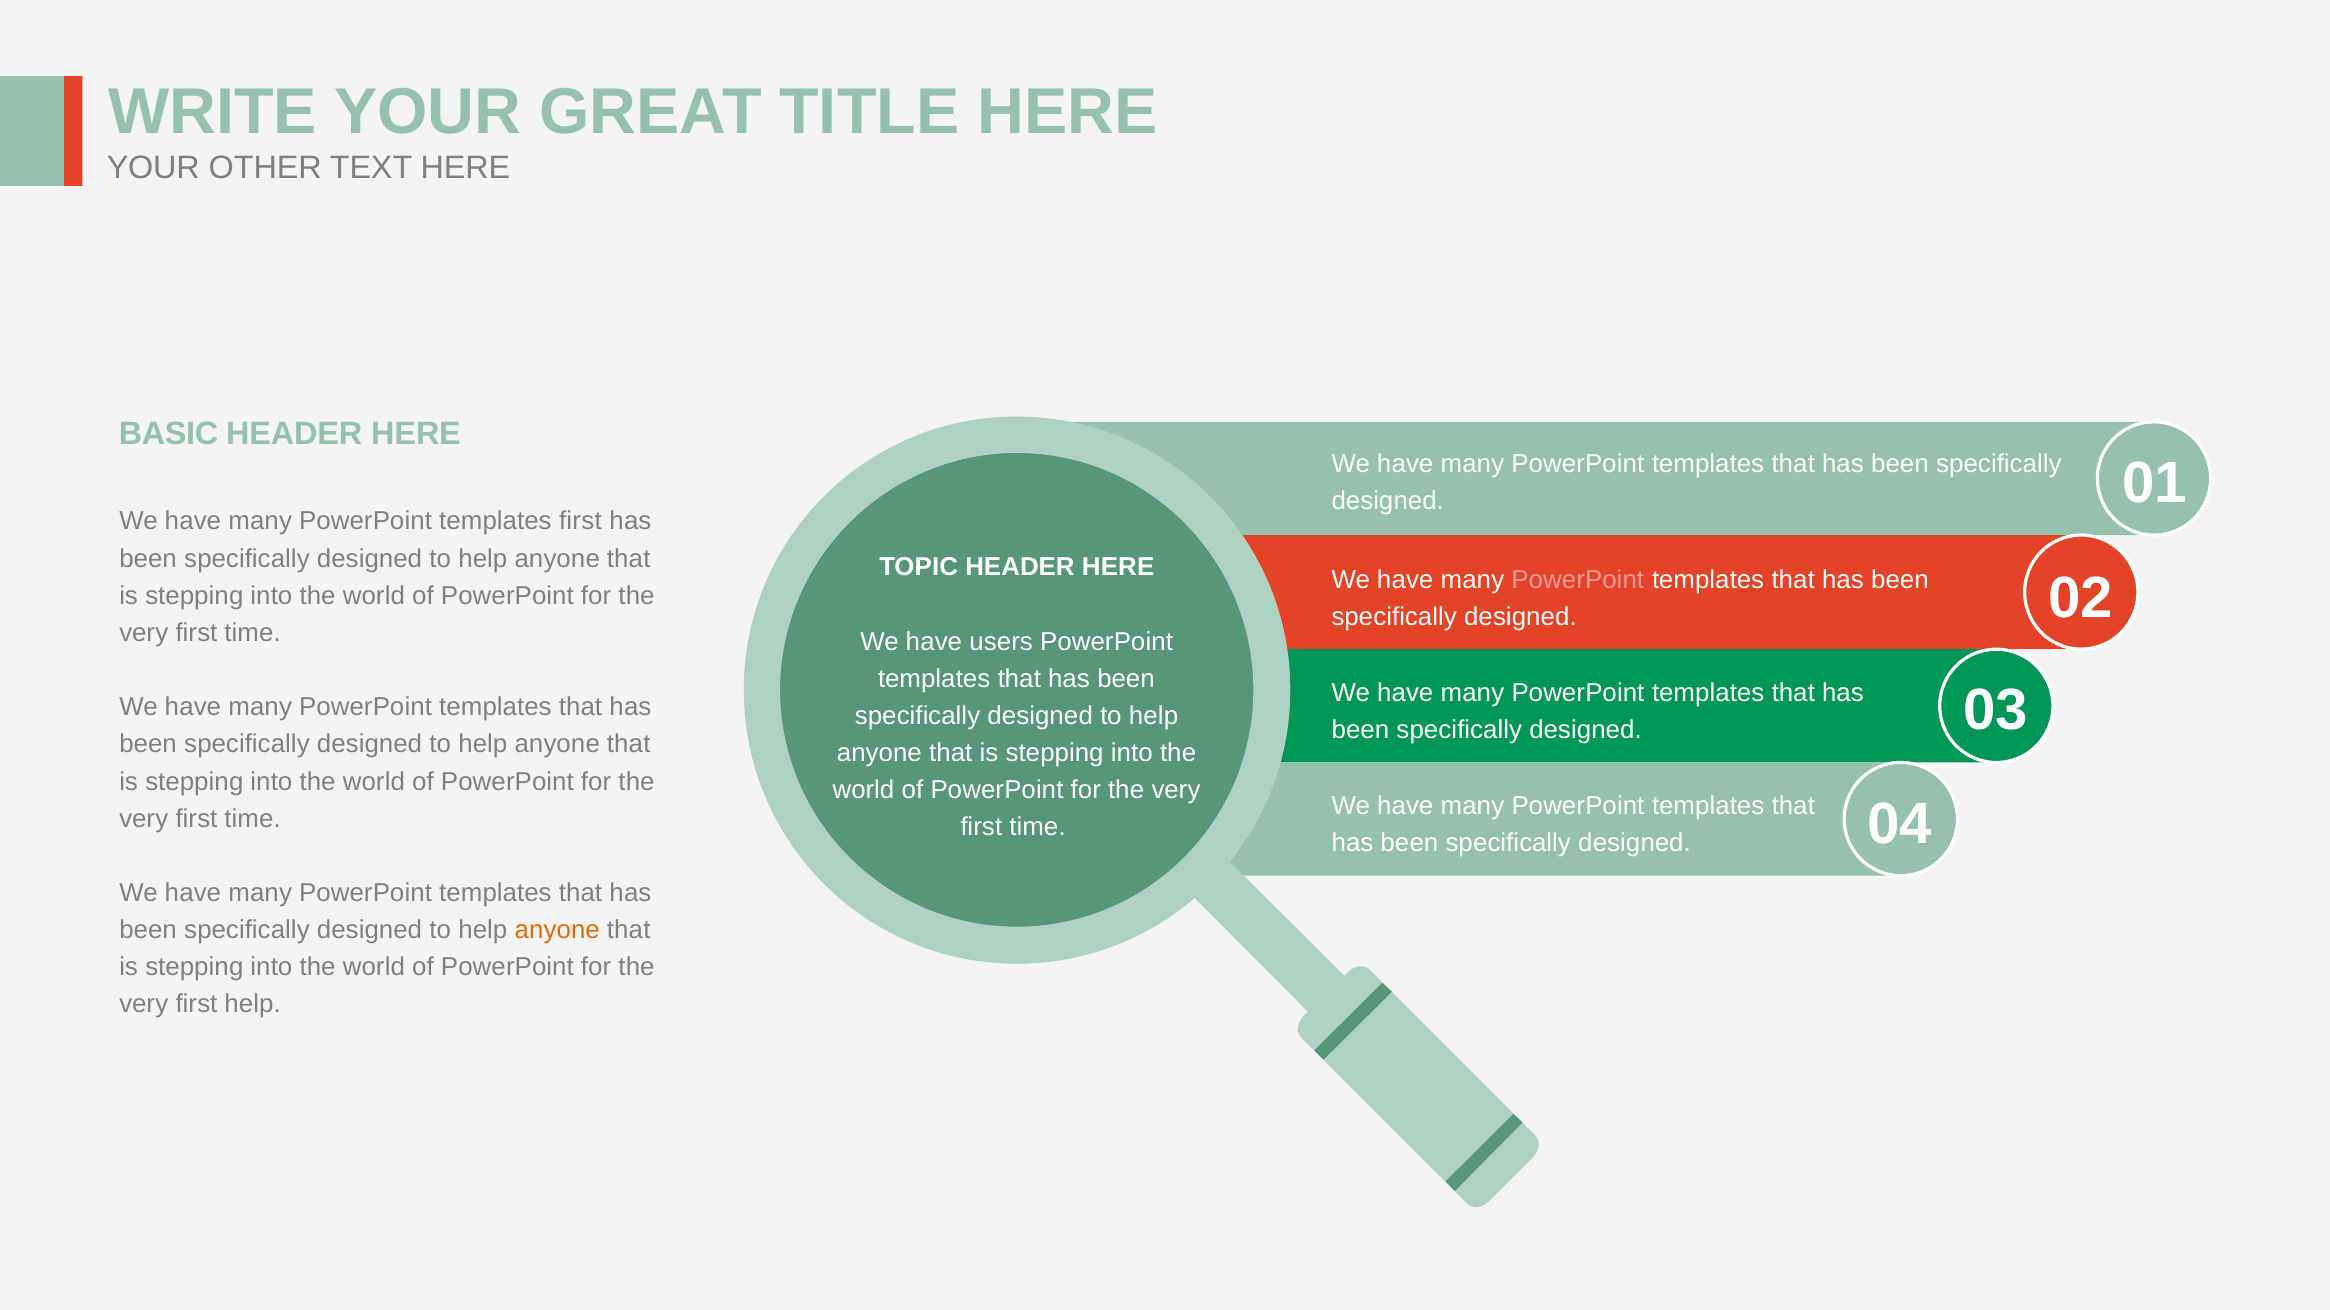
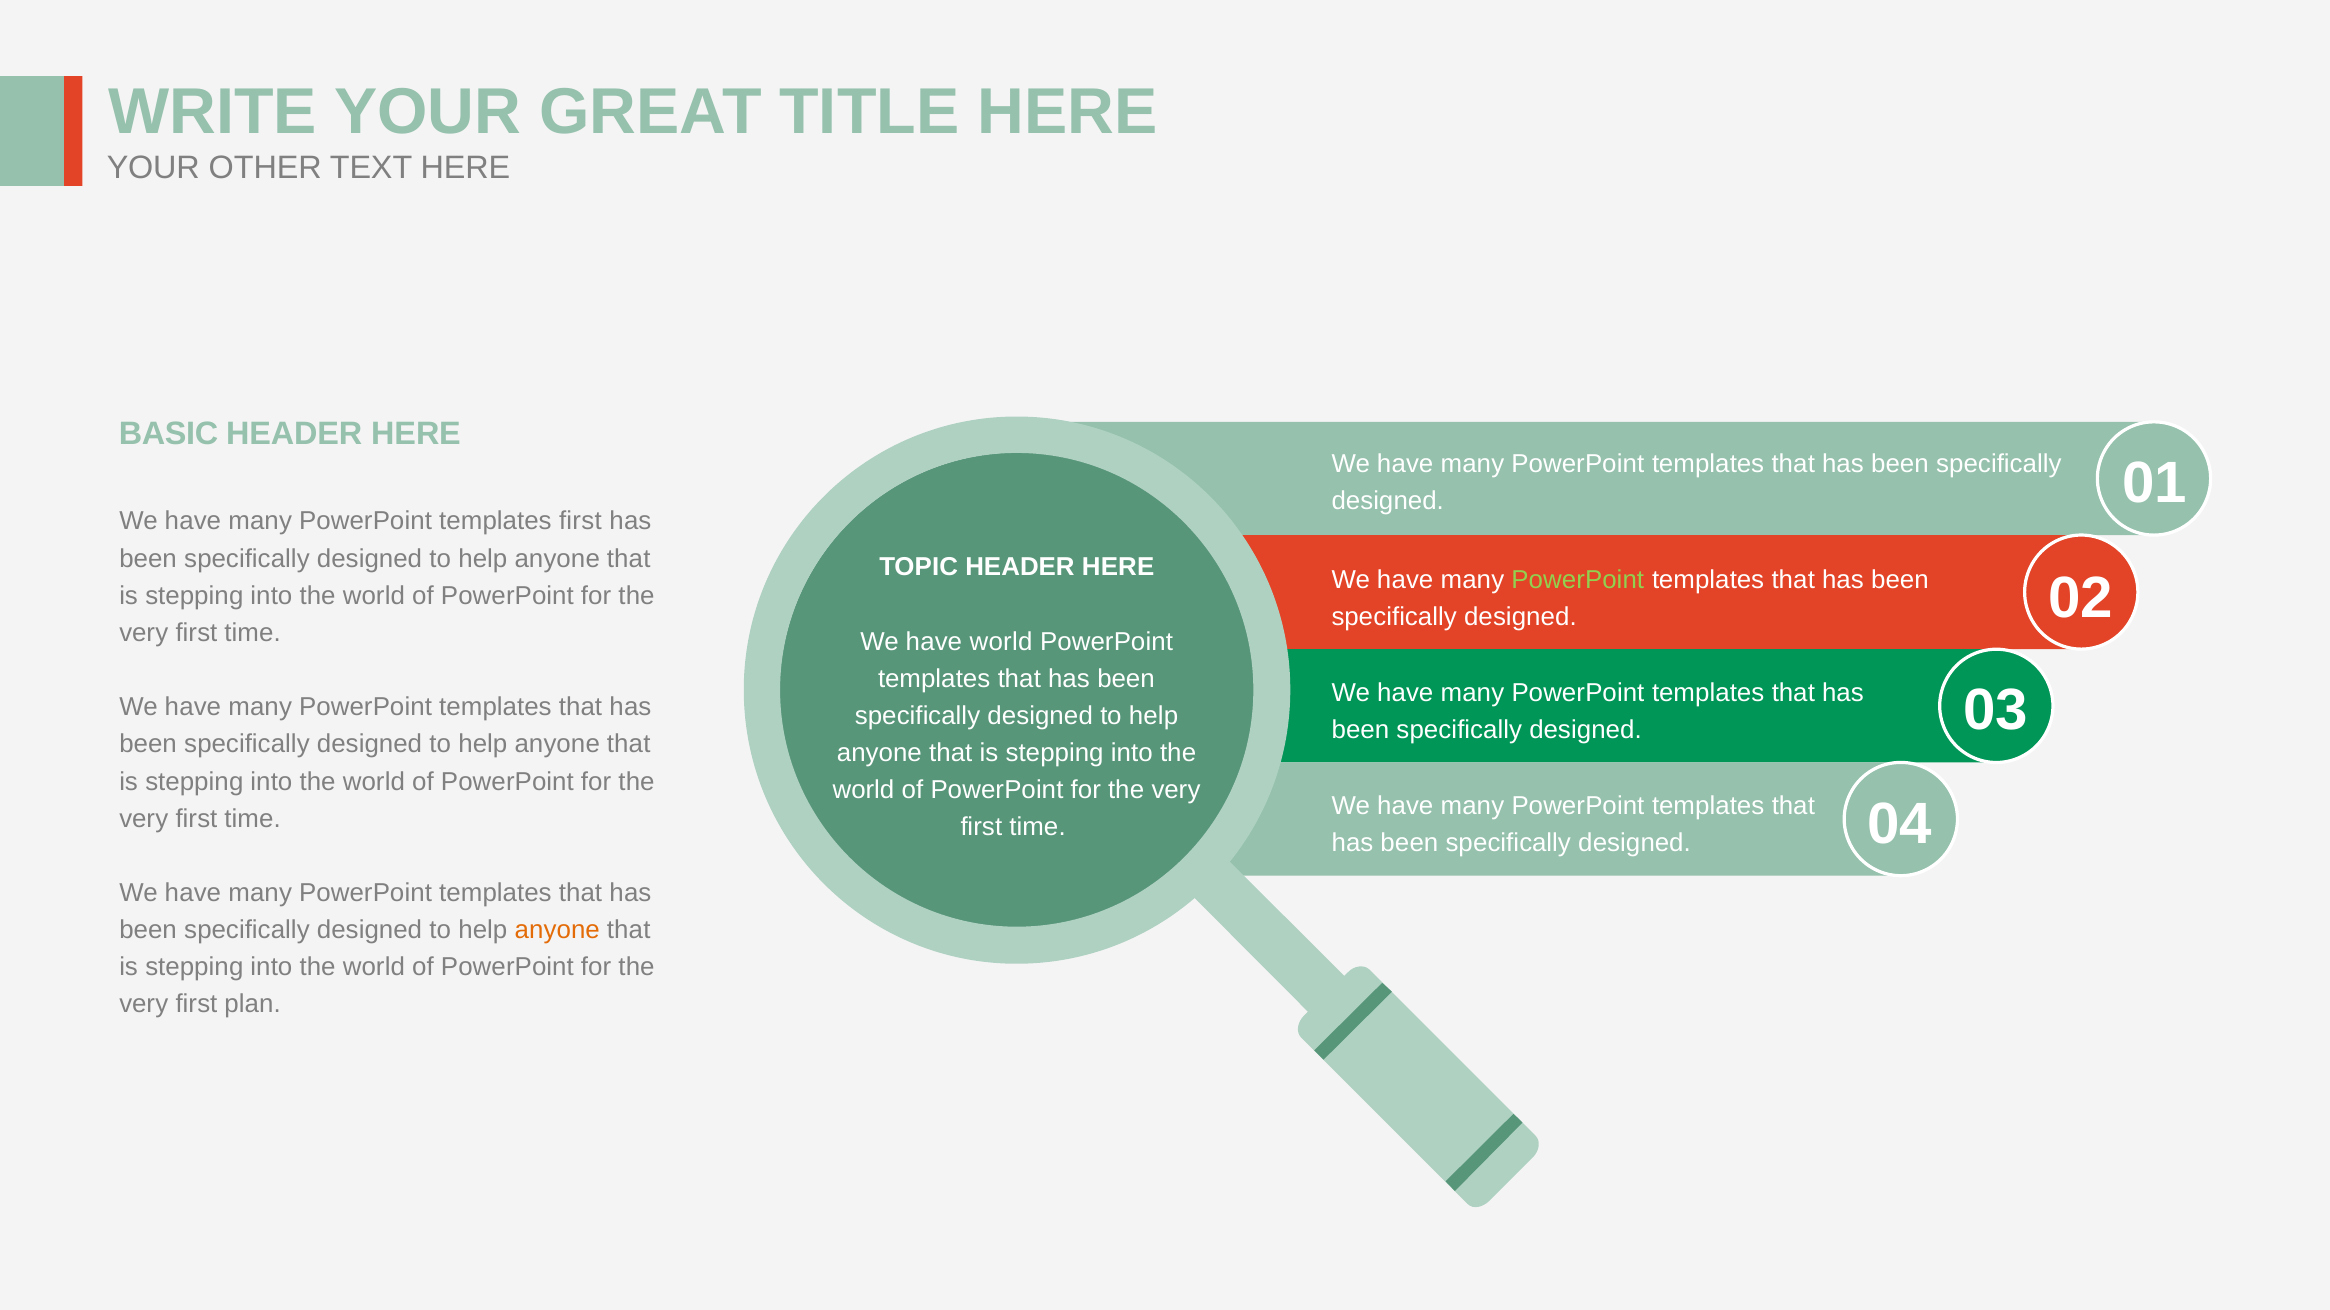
PowerPoint colour: pink -> light green (1578, 580)
have users: users -> world (1001, 642)
first help: help -> plan (253, 1004)
